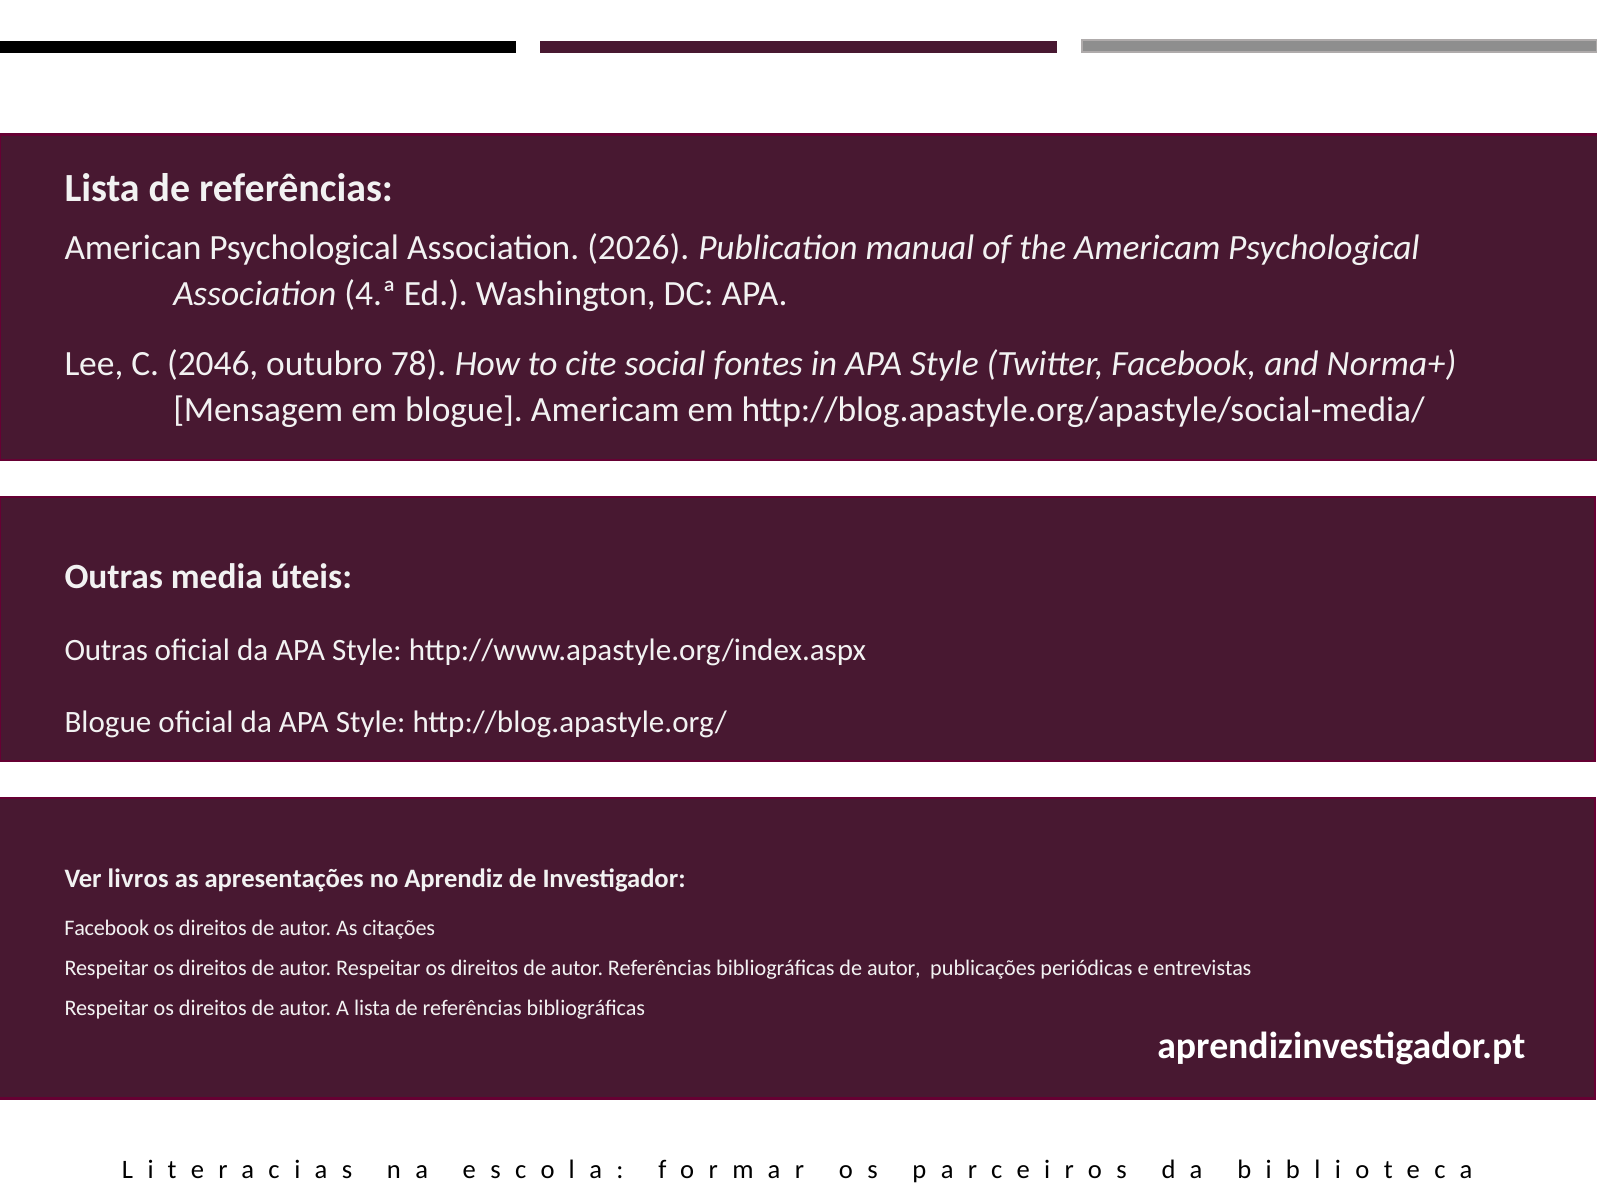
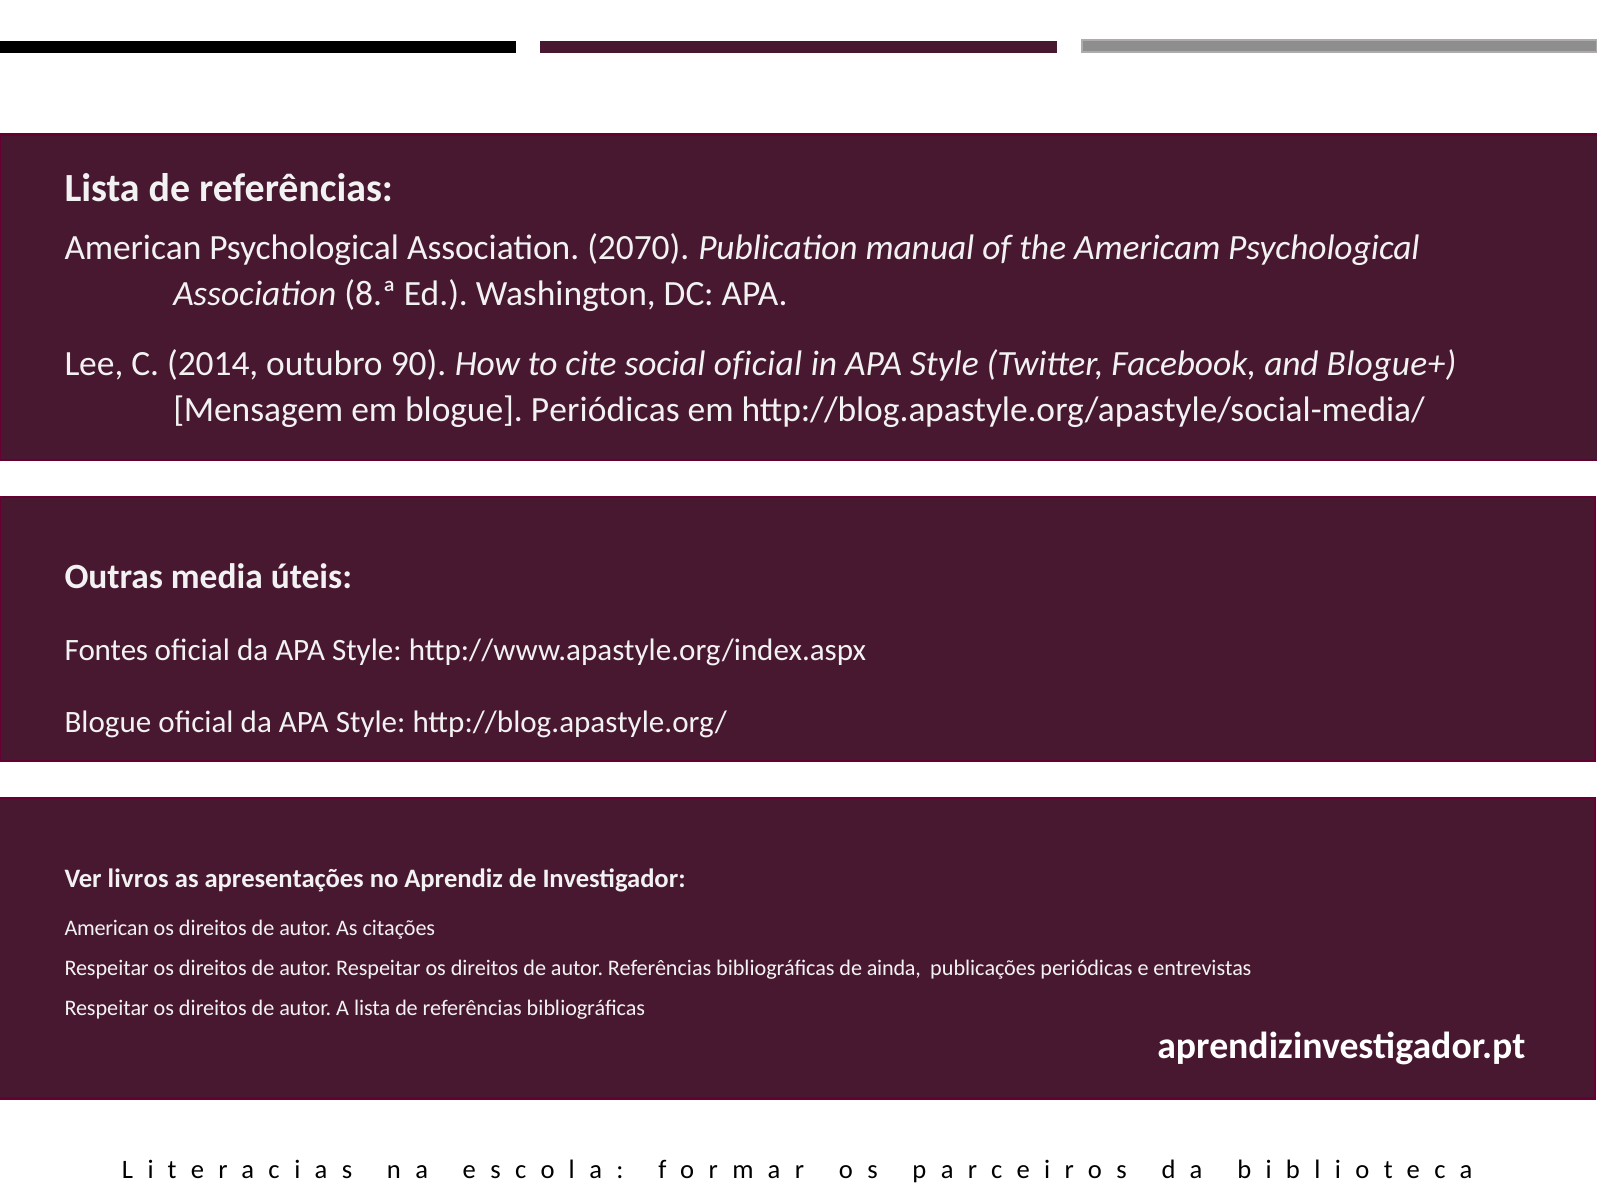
2026: 2026 -> 2070 (638, 248)
4.ª: 4.ª -> 8.ª (370, 294)
2046: 2046 -> 2014 (213, 364)
78: 78 -> 90 (419, 364)
social fontes: fontes -> oficial (758, 364)
Norma+: Norma+ -> Blogue+ (1392, 364)
blogue Americam: Americam -> Periódicas (605, 410)
Outras: Outras -> Fontes (106, 650)
Facebook: Facebook -> American (107, 928)
bibliográficas de autor: autor -> ainda (894, 968)
